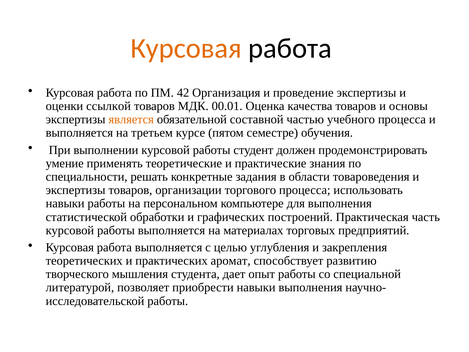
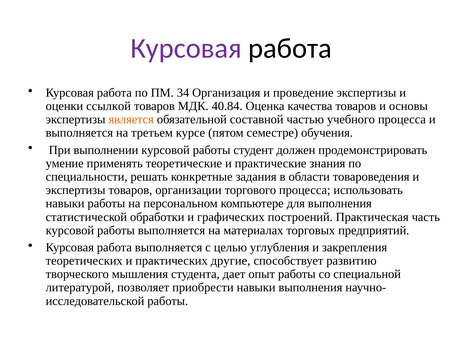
Курсовая colour: orange -> purple (186, 48)
42: 42 -> 34 (183, 93)
00.01: 00.01 -> 40.84 (227, 106)
аромат: аромат -> другие (231, 261)
